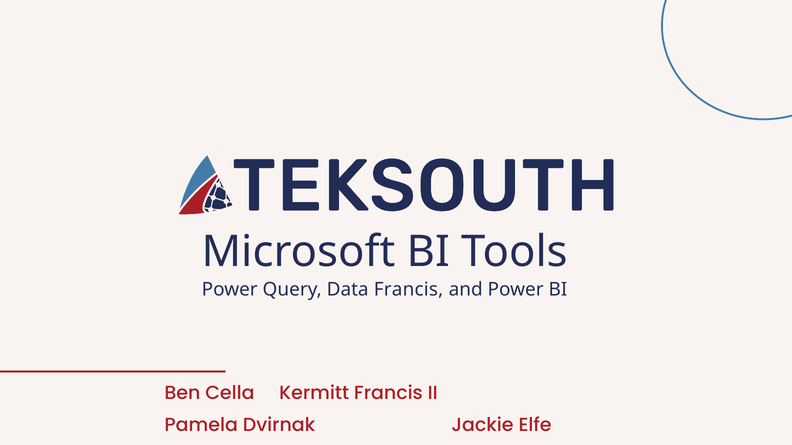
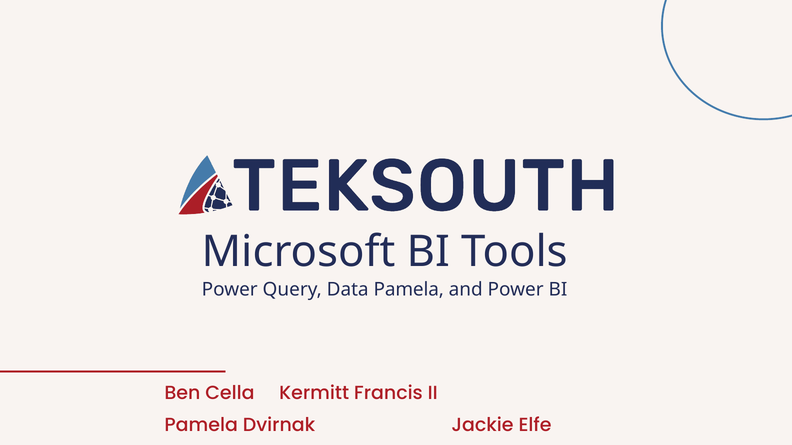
Data Francis: Francis -> Pamela (409, 290)
